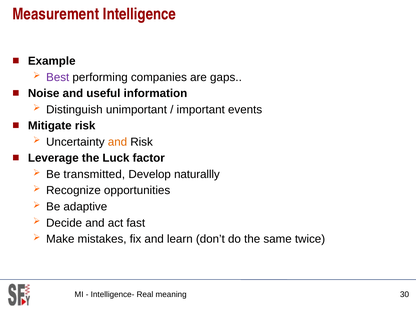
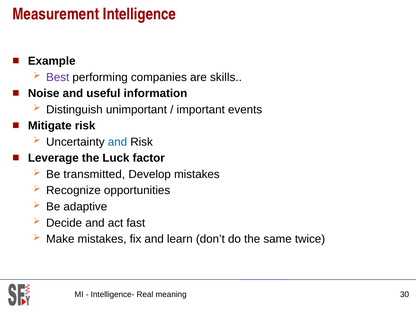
gaps: gaps -> skills (226, 77)
and colour: orange -> blue (117, 142)
Develop naturallly: naturallly -> mistakes (197, 174)
